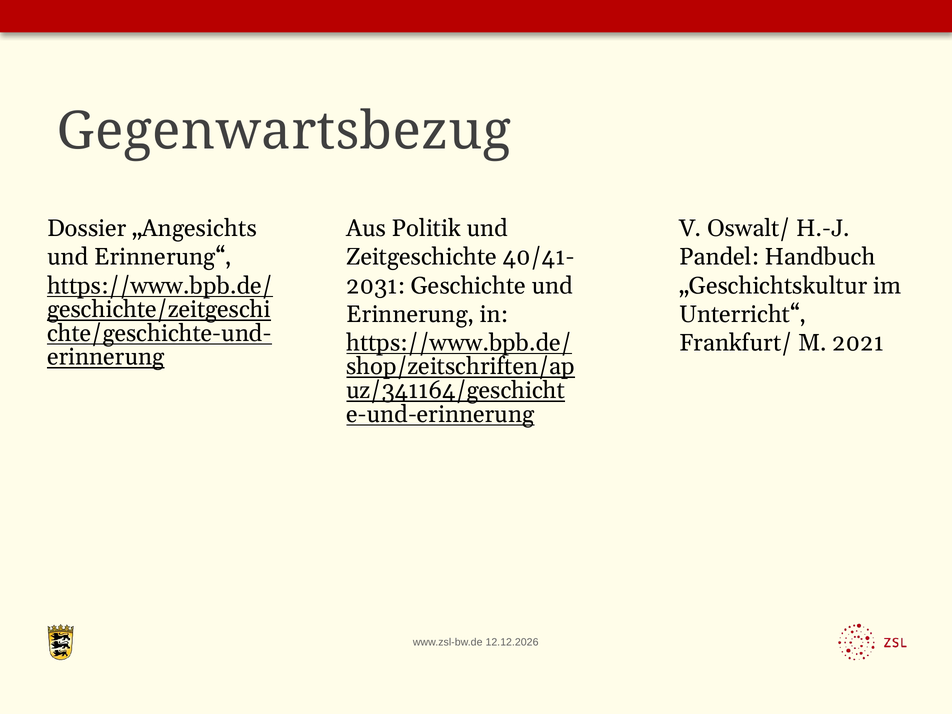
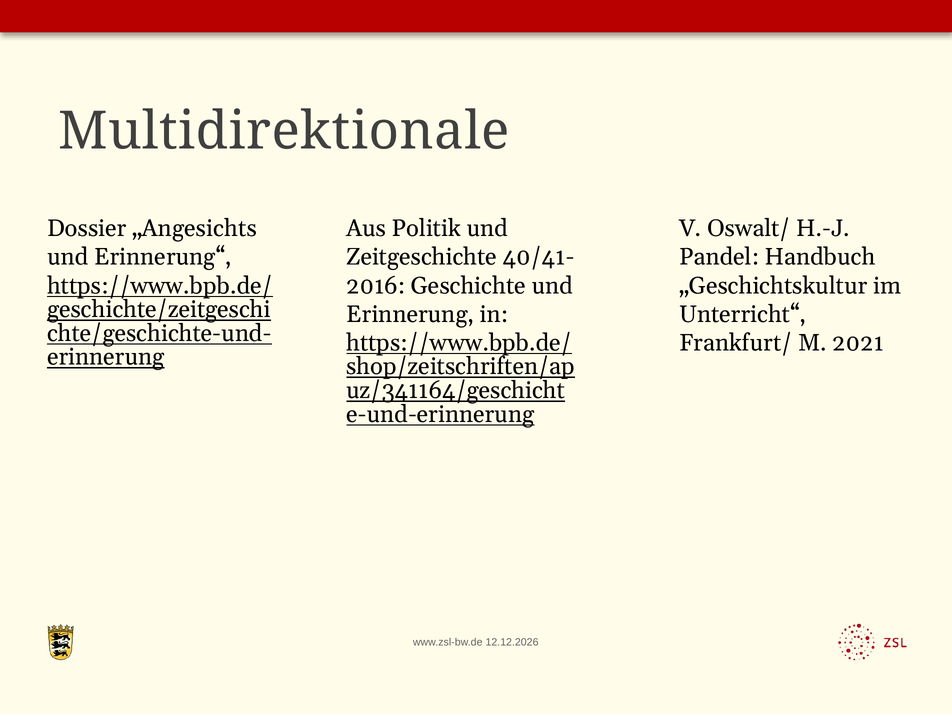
Gegenwartsbezug: Gegenwartsbezug -> Multidirektionale (284, 131)
2031: 2031 -> 2016 (376, 286)
